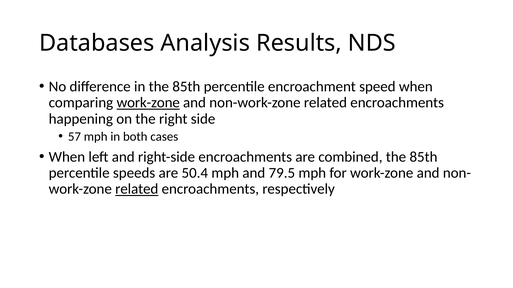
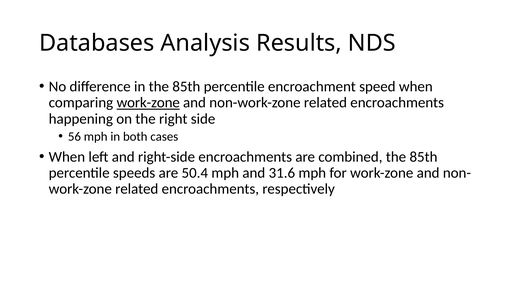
57: 57 -> 56 (74, 137)
79.5: 79.5 -> 31.6 (282, 173)
related underline: present -> none (137, 189)
